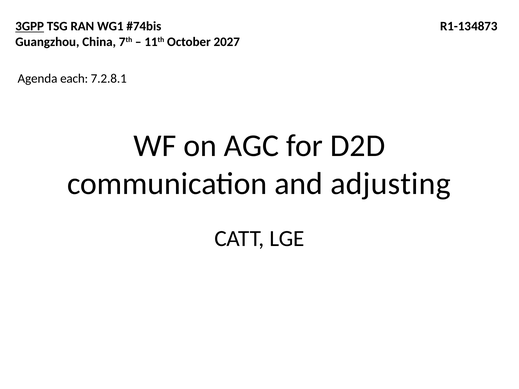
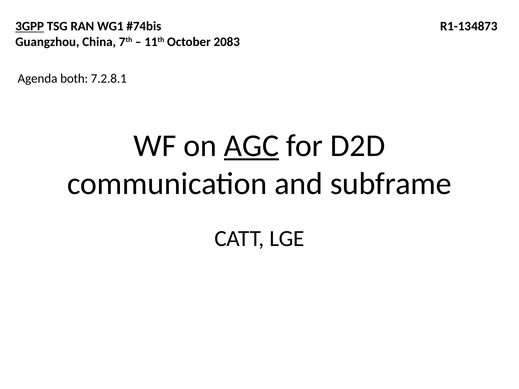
2027: 2027 -> 2083 (227, 42)
each: each -> both (74, 79)
AGC underline: none -> present (252, 146)
adjusting: adjusting -> subframe (391, 184)
